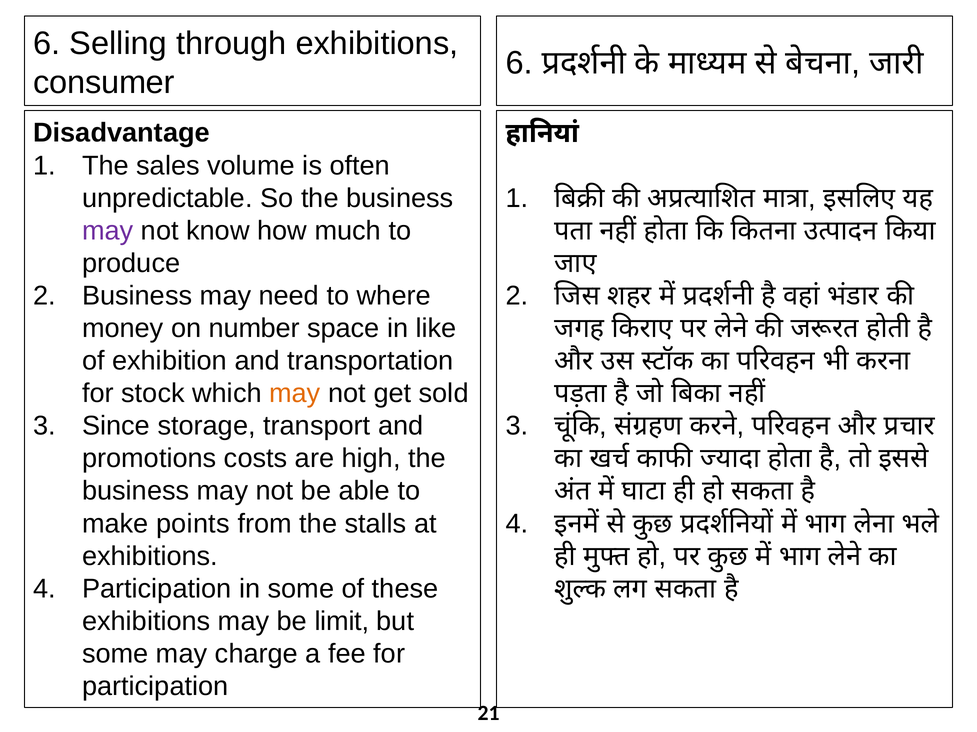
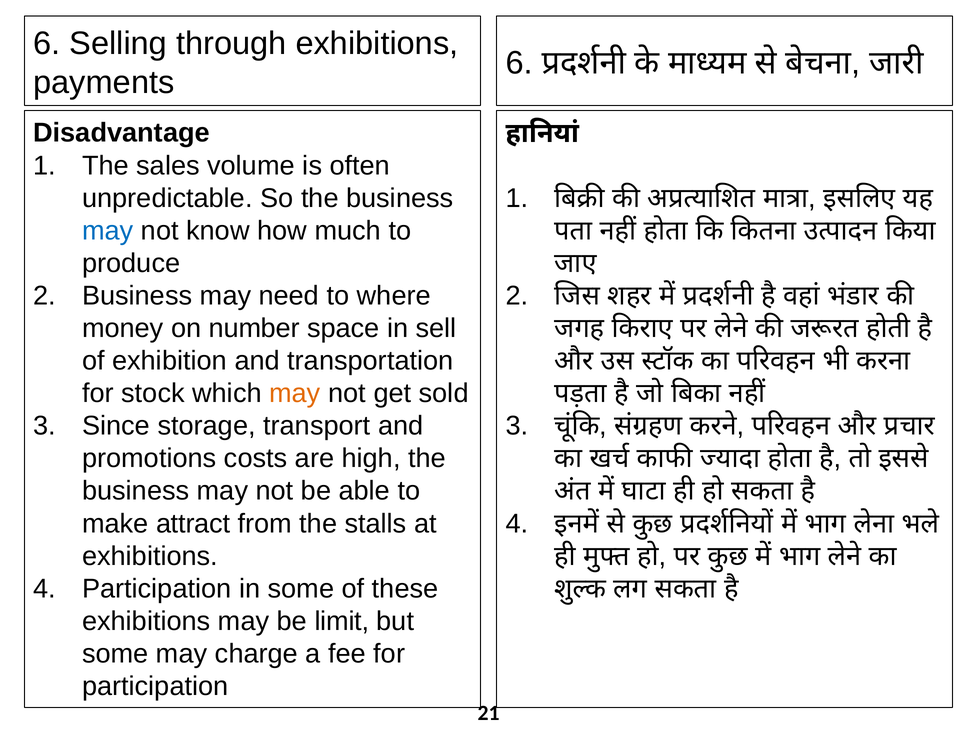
consumer: consumer -> payments (104, 83)
may colour: purple -> blue (108, 231)
like: like -> sell (436, 329)
points: points -> attract (193, 524)
